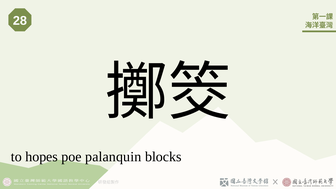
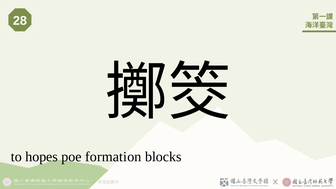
palanquin: palanquin -> formation (113, 157)
